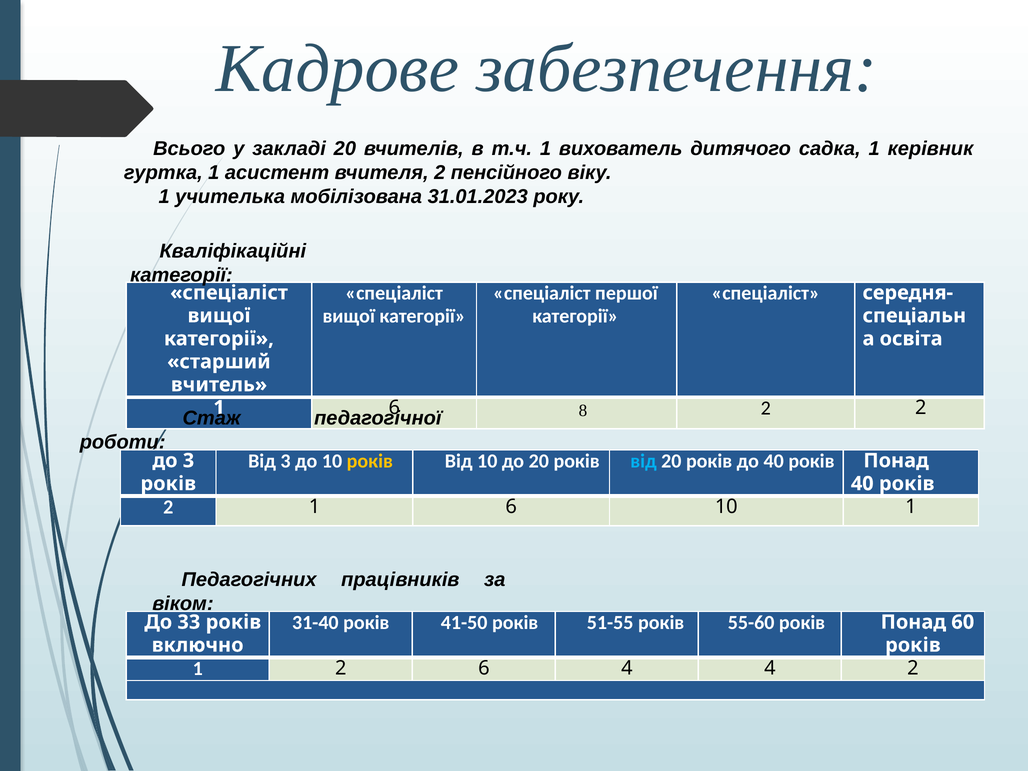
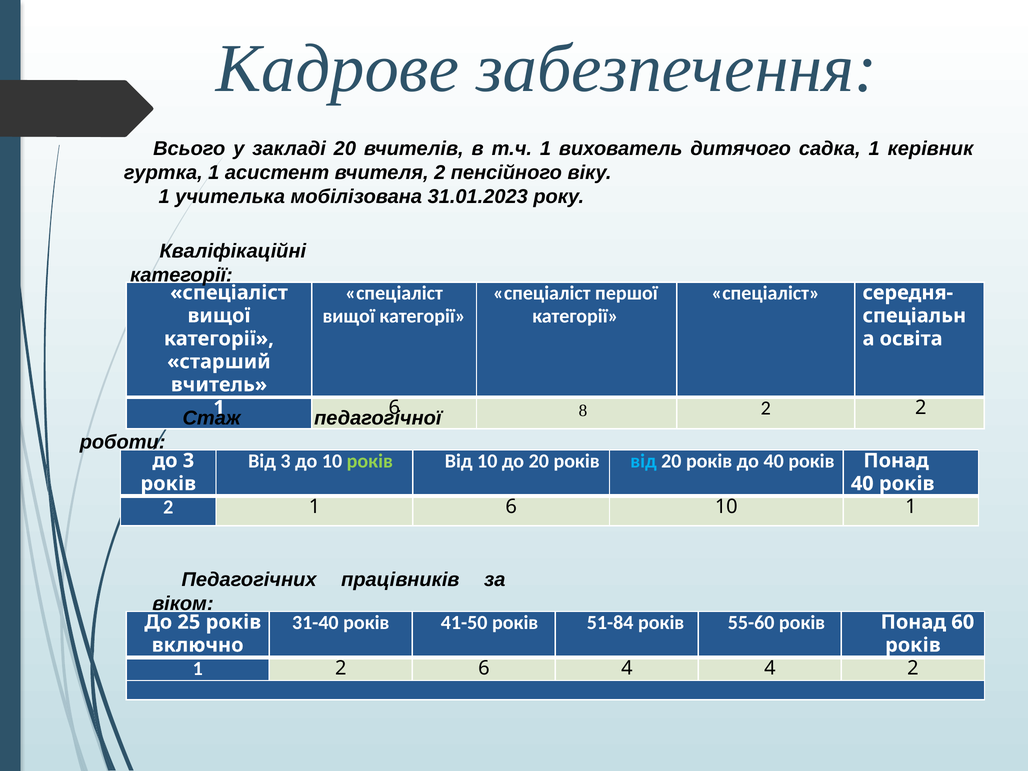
років colour: yellow -> light green (370, 461)
51-55: 51-55 -> 51-84 (610, 623)
33: 33 -> 25 (189, 622)
